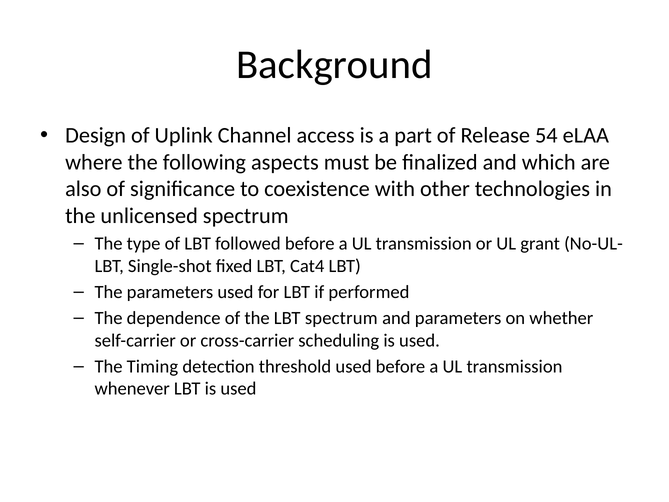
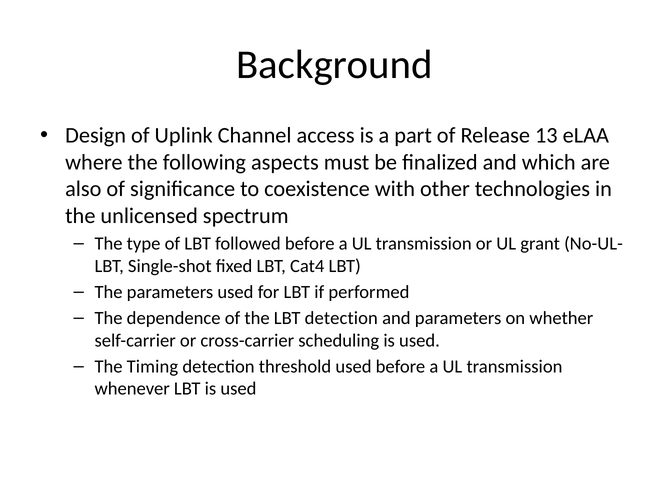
54: 54 -> 13 (546, 135)
LBT spectrum: spectrum -> detection (341, 318)
